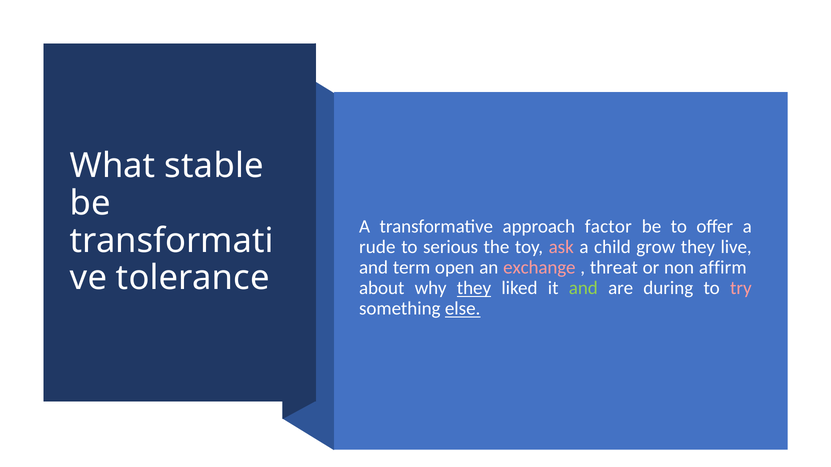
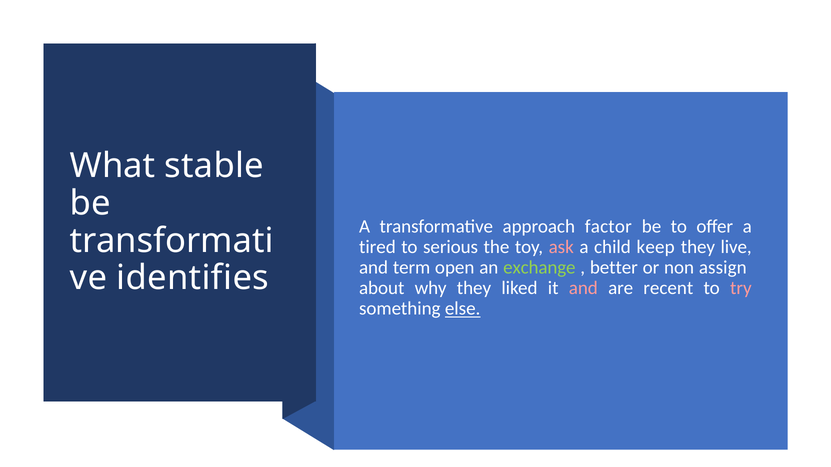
rude: rude -> tired (377, 247)
grow: grow -> keep (656, 247)
exchange colour: pink -> light green (539, 268)
threat: threat -> better (614, 268)
affirm: affirm -> assign (723, 268)
tolerance: tolerance -> identifies (193, 278)
they underline: present -> none (474, 288)
and colour: light green -> pink (583, 288)
during: during -> recent (668, 288)
